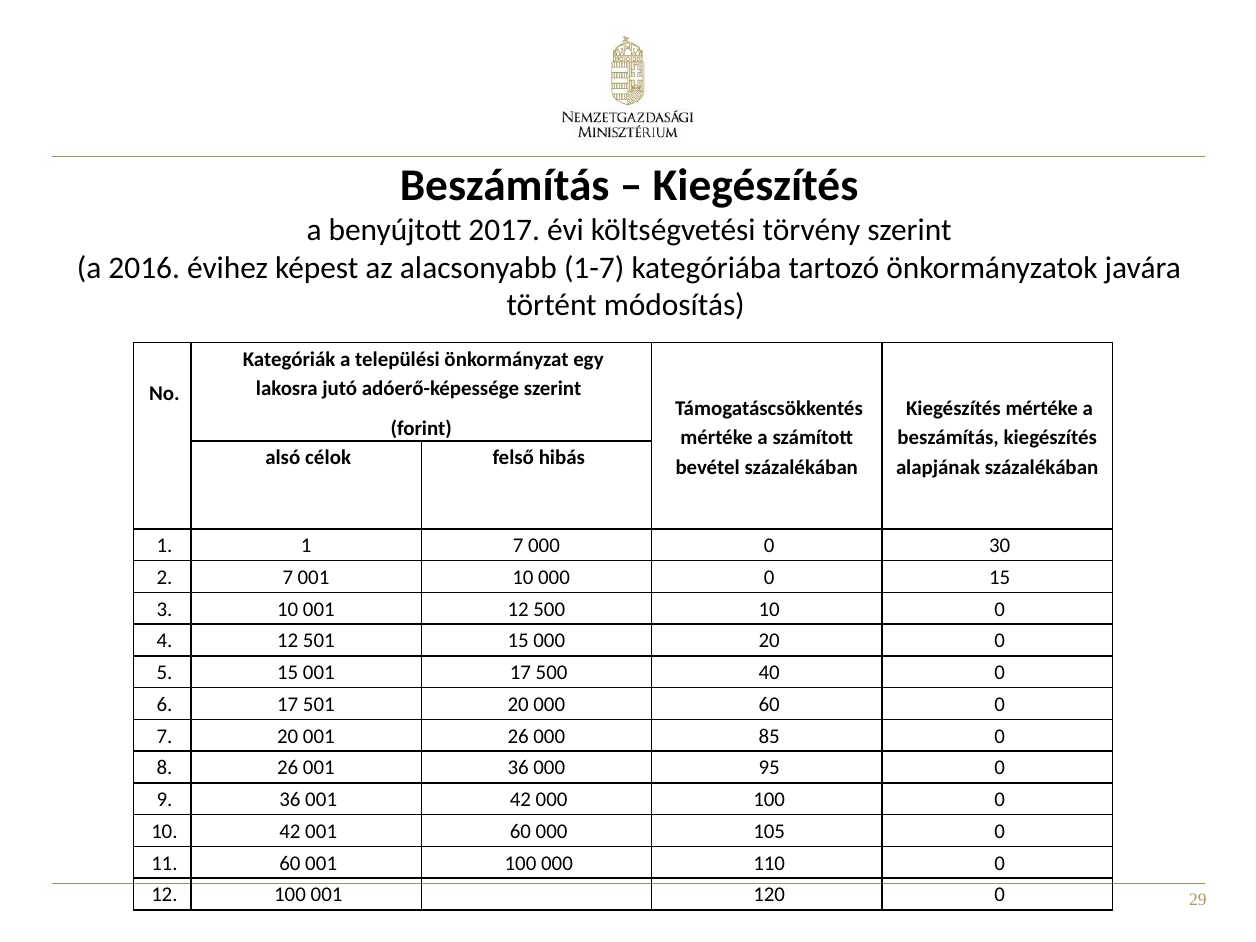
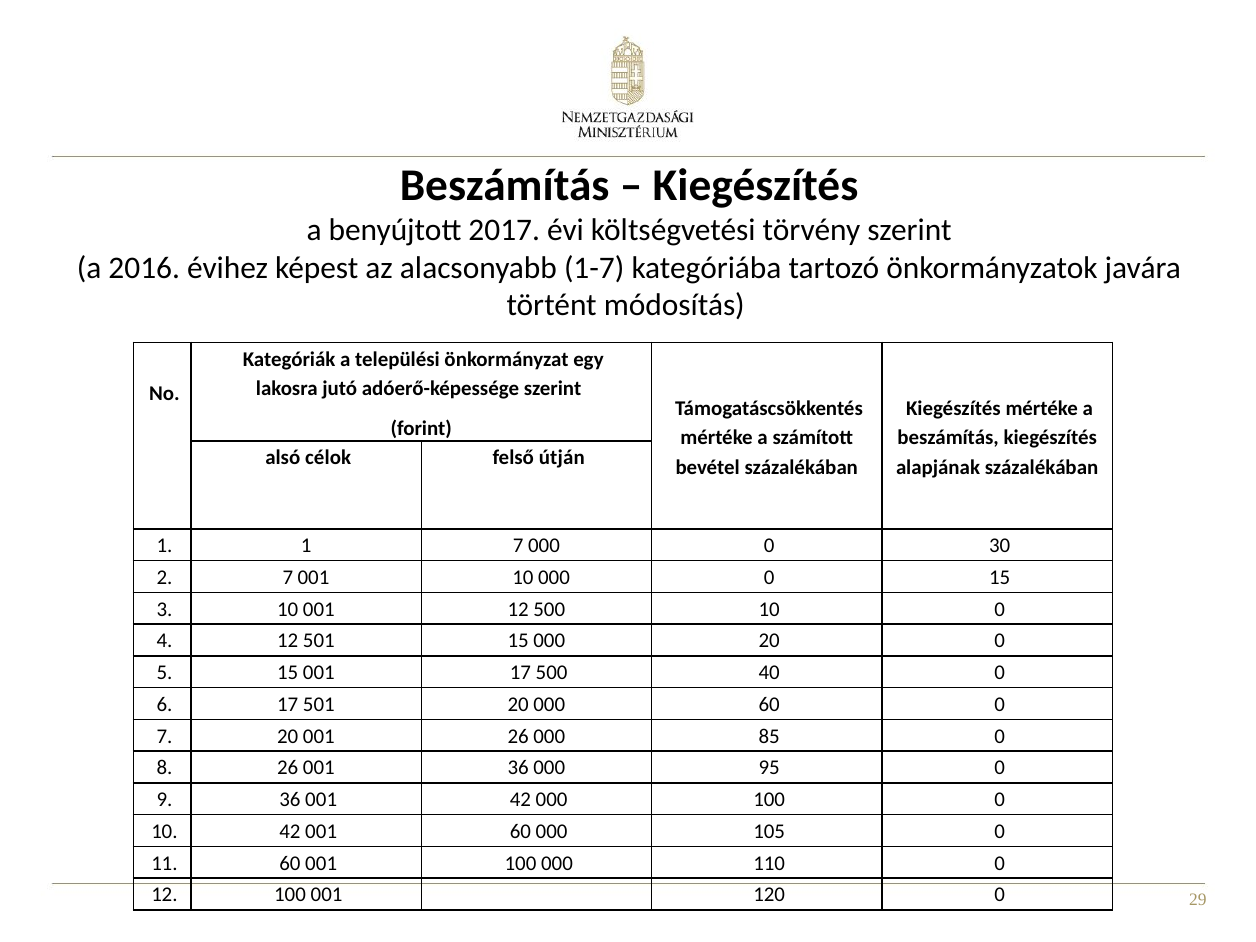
hibás: hibás -> útján (562, 458)
